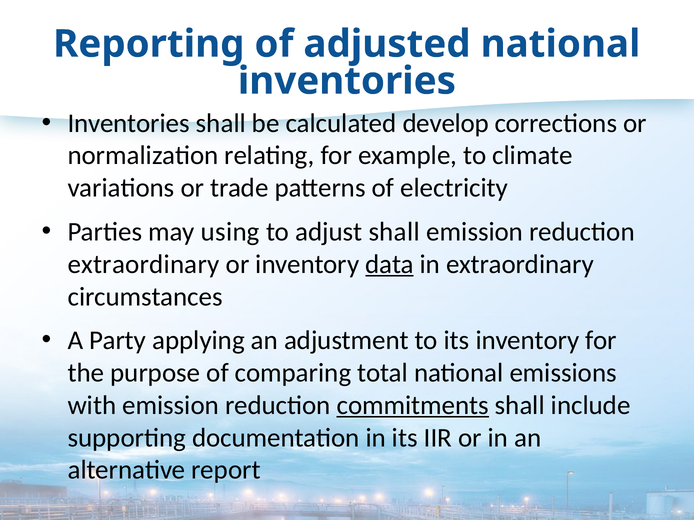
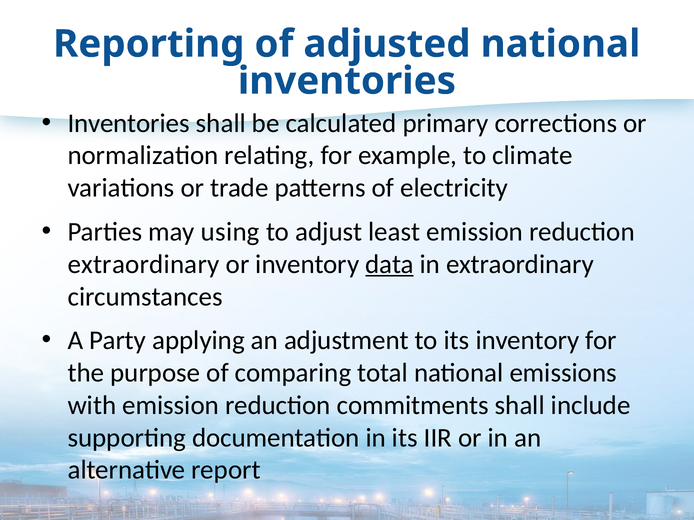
develop: develop -> primary (446, 123)
adjust shall: shall -> least (394, 232)
commitments underline: present -> none (413, 406)
